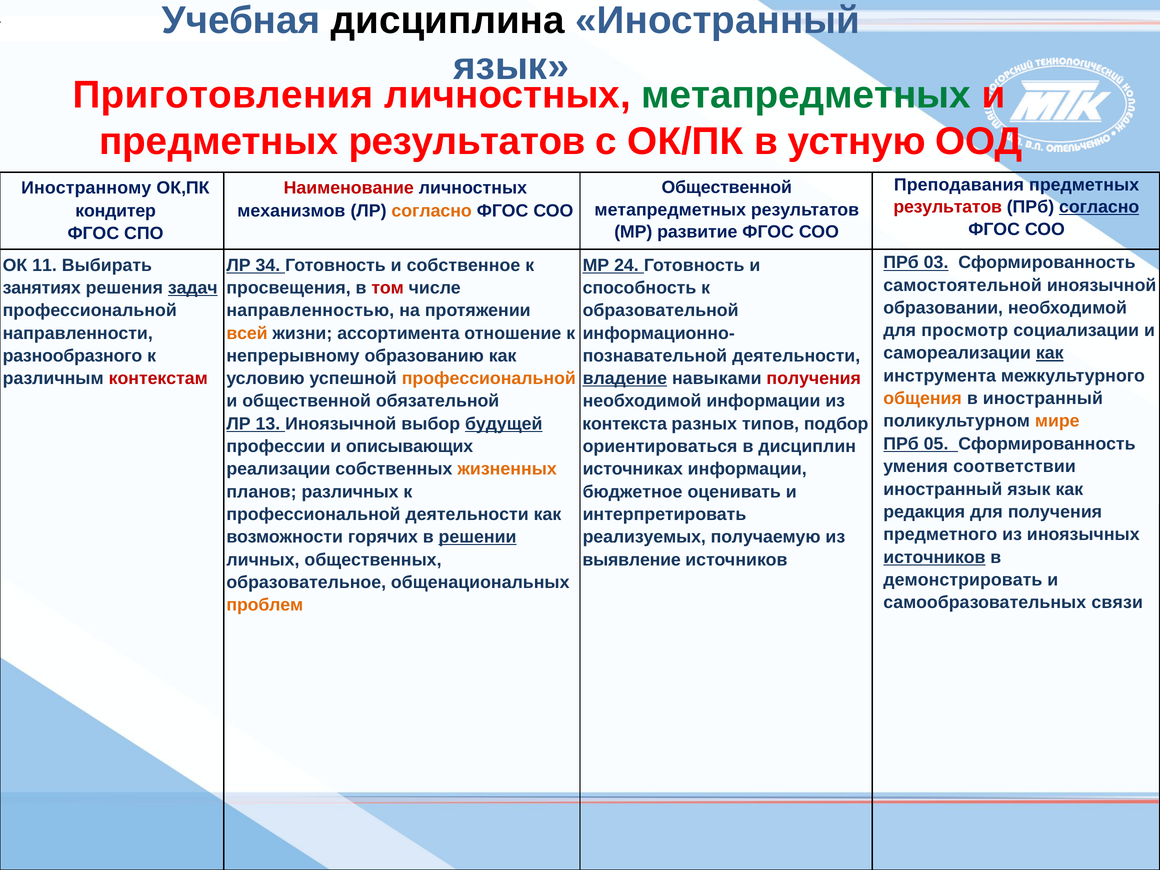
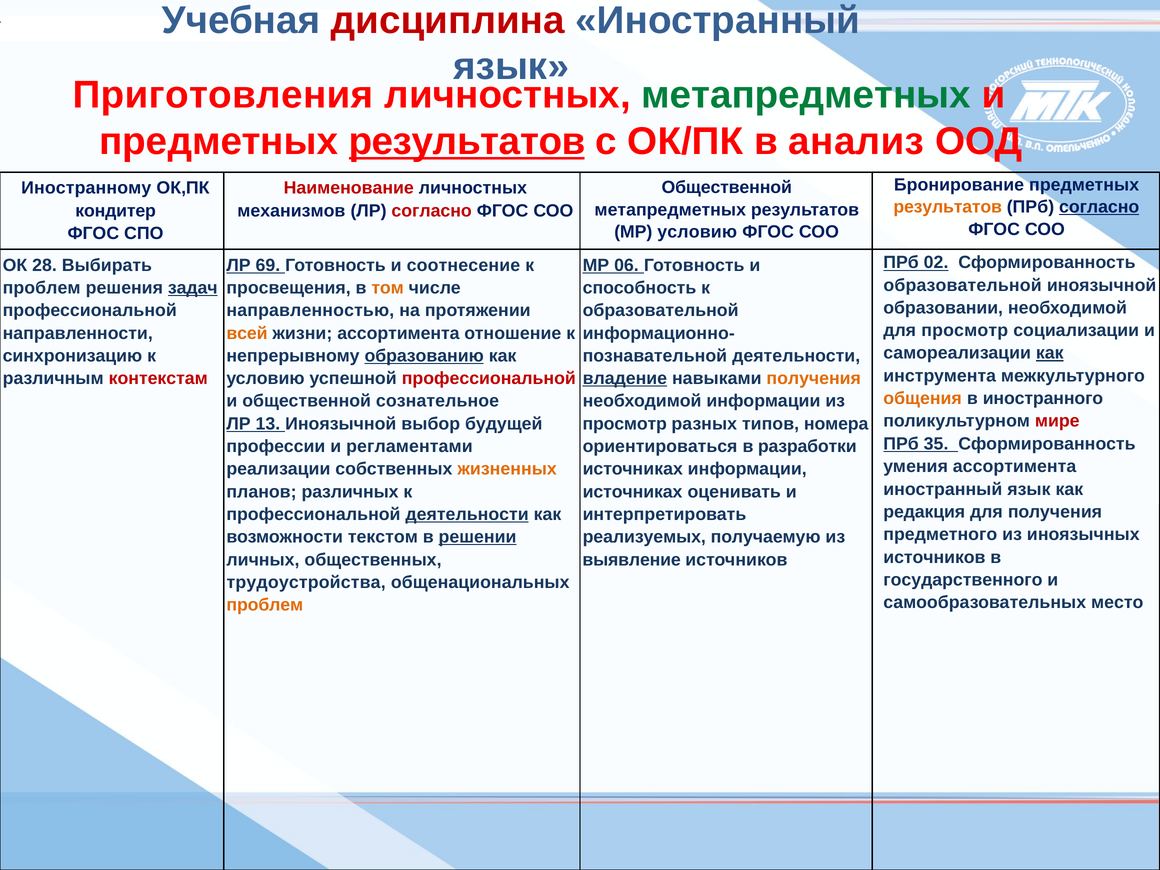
дисциплина colour: black -> red (448, 20)
результатов underline: none -> present (467, 142)
устную: устную -> анализ (856, 142)
Преподавания: Преподавания -> Бронирование (959, 185)
результатов colour: red -> orange (948, 207)
согласно colour: orange -> red (432, 211)
МР развитие: развитие -> условию (697, 232)
03: 03 -> 02 (936, 263)
11: 11 -> 28 (45, 265)
34: 34 -> 69 (268, 265)
собственное: собственное -> соотнесение (463, 265)
24: 24 -> 06 (626, 265)
самостоятельной: самостоятельной -> образовательной (963, 285)
занятиях: занятиях -> проблем (42, 288)
том colour: red -> orange (388, 288)
разнообразного: разнообразного -> синхронизацию (72, 356)
образованию underline: none -> present (424, 356)
профессиональной colour: orange -> red (489, 378)
получения colour: red -> orange (814, 378)
в иностранный: иностранный -> иностранного (1043, 398)
обязательной: обязательной -> сознательное (438, 401)
мире colour: orange -> red (1057, 421)
будущей underline: present -> none (504, 424)
контекста: контекста -> просмотр (625, 424)
подбор: подбор -> номера (836, 424)
05: 05 -> 35 (936, 444)
описывающих: описывающих -> регламентами (409, 446)
дисциплин: дисциплин -> разработки (807, 446)
умения соответствии: соответствии -> ассортимента (1015, 467)
бюджетное: бюджетное -> источниках (633, 492)
деятельности underline: none -> present (467, 514)
горячих: горячих -> текстом (383, 537)
источников underline: present -> none (934, 557)
демонстрировать: демонстрировать -> государственного (963, 580)
образовательное: образовательное -> трудоустройства (306, 582)
связи: связи -> место (1117, 603)
